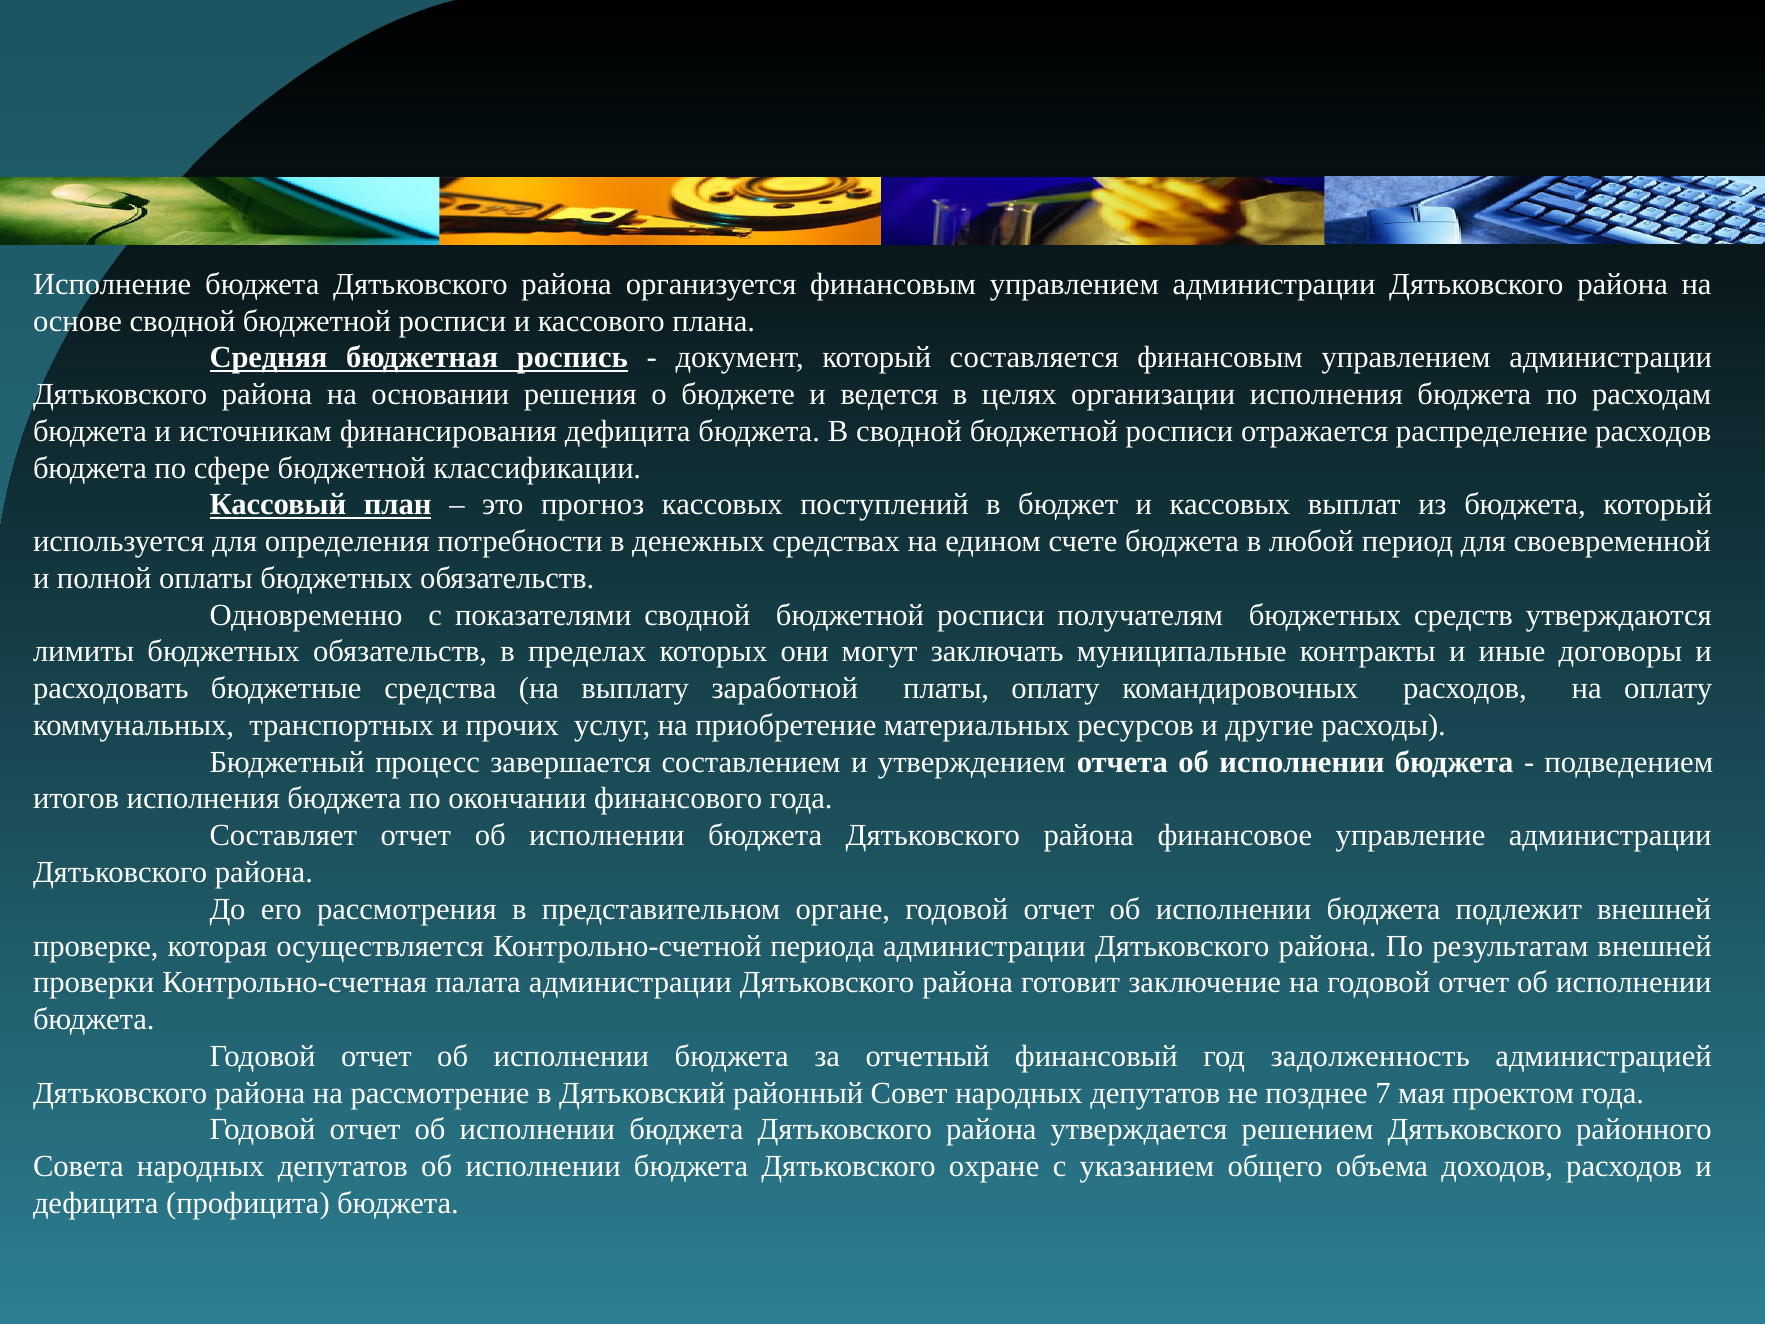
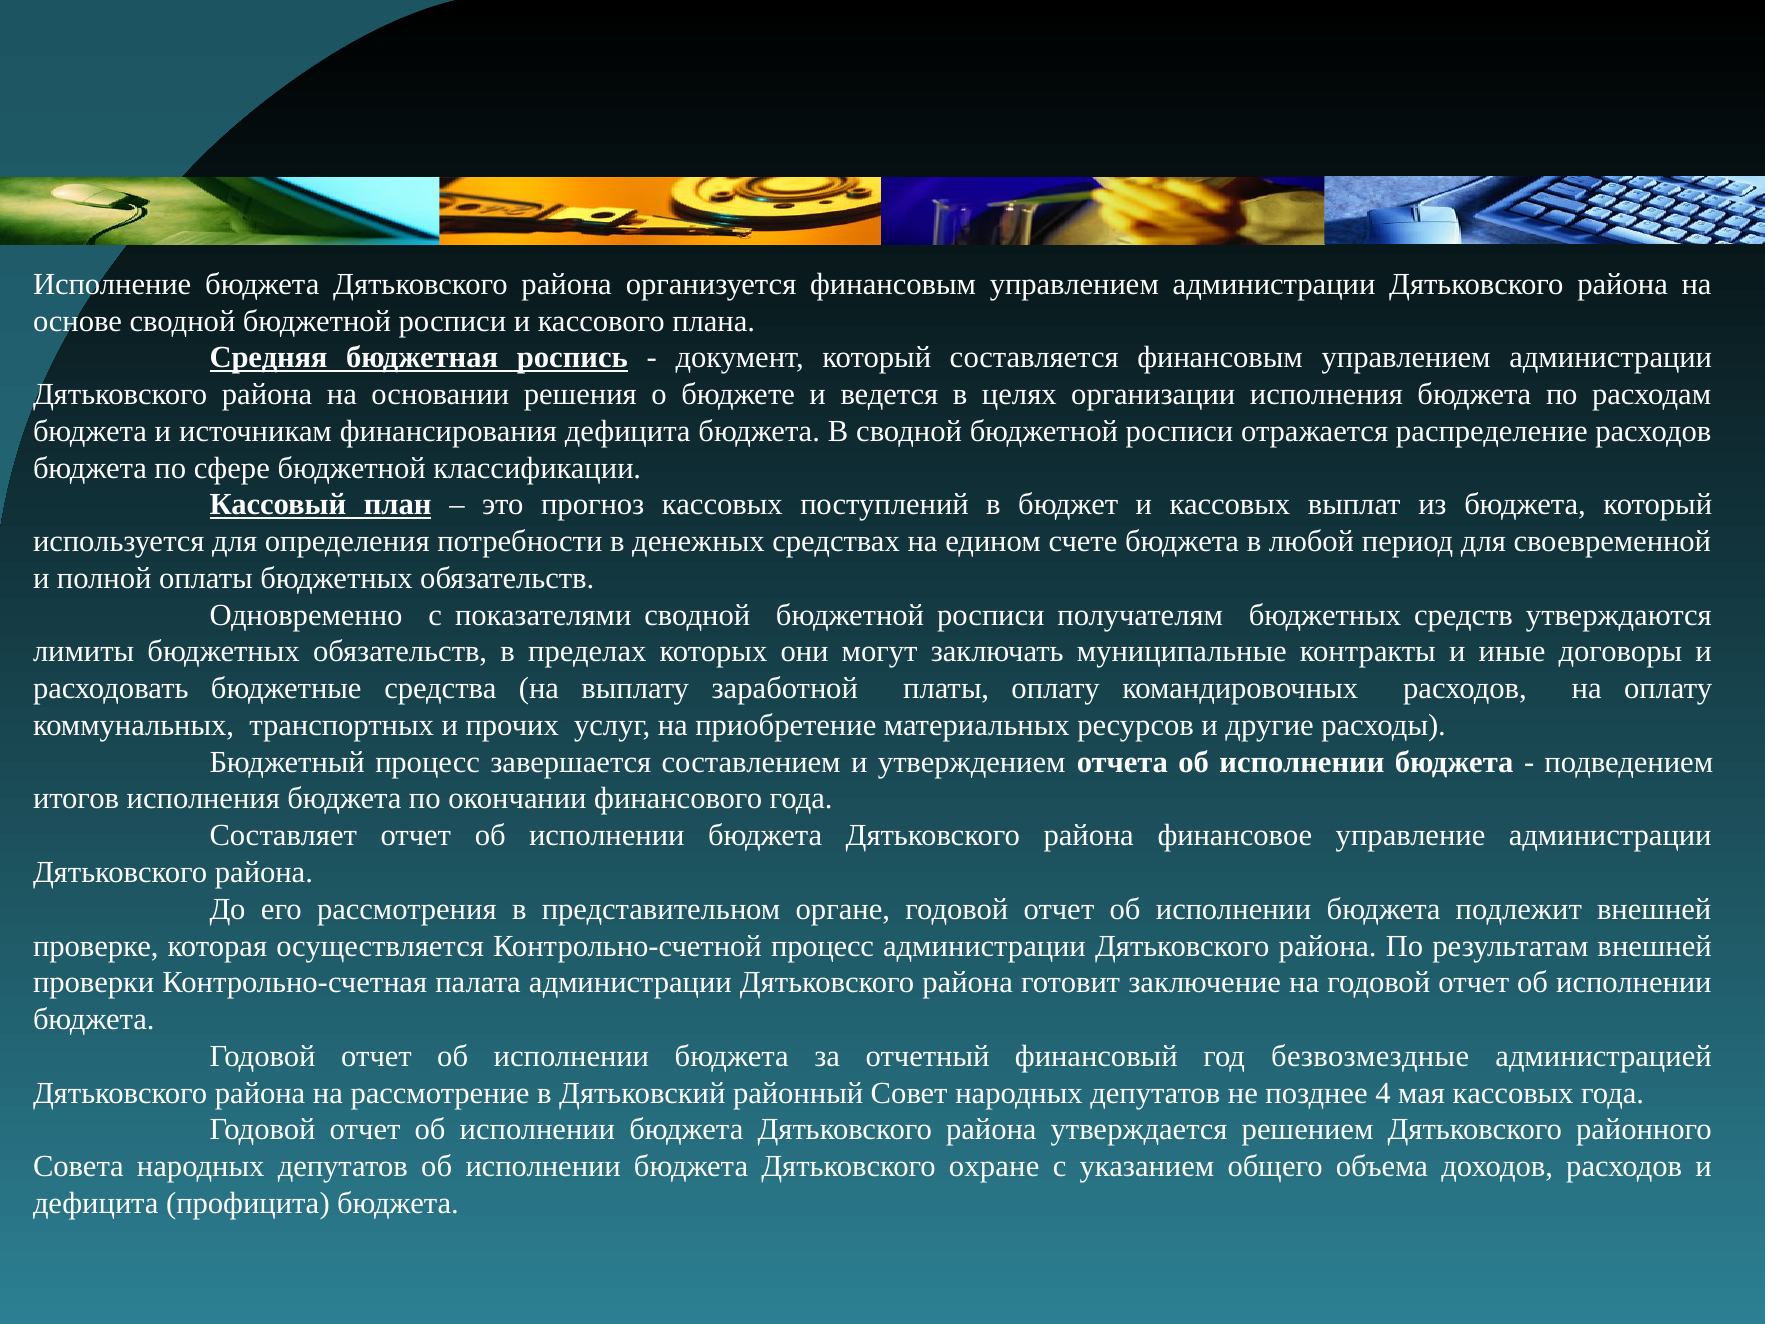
Контрольно-счетной периода: периода -> процесс (823, 946)
задолженность: задолженность -> безвозмездные (1370, 1056)
7: 7 -> 4 (1383, 1093)
мая проектом: проектом -> кассовых (1513, 1093)
